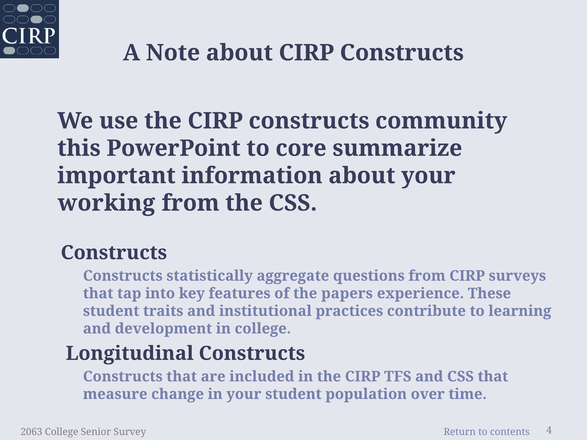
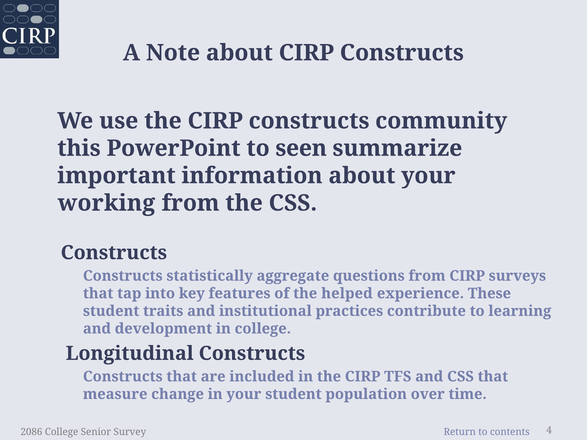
core: core -> seen (301, 148)
papers: papers -> helped (347, 294)
2063: 2063 -> 2086 (31, 432)
